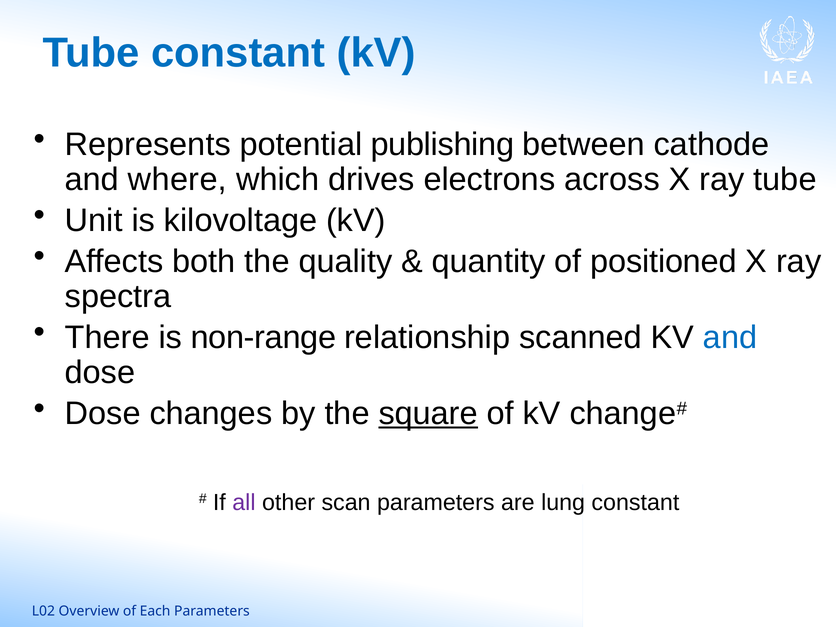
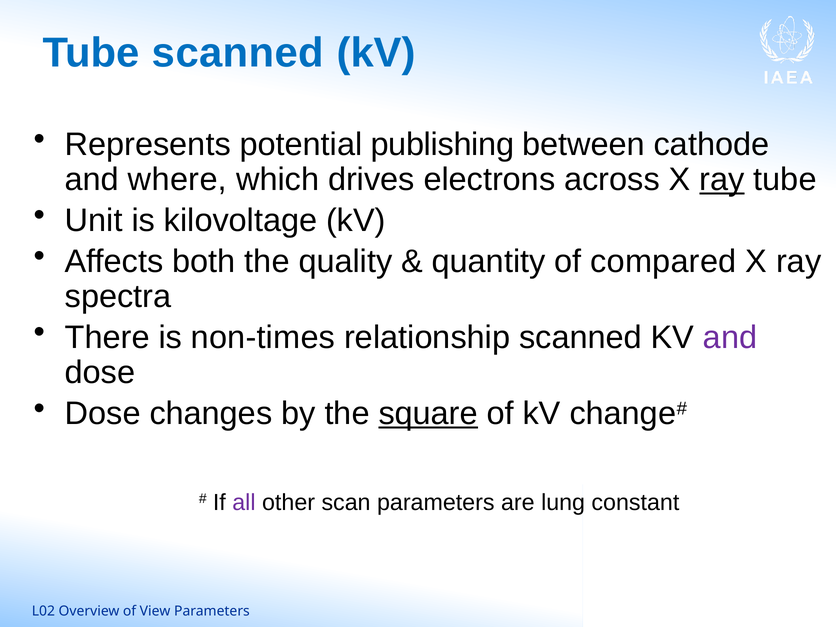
Tube constant: constant -> scanned (238, 53)
ray underline: none -> present (722, 180)
positioned: positioned -> compared (663, 261)
non-range: non-range -> non-times (263, 338)
and colour: blue -> purple (730, 338)
Each: Each -> View (155, 611)
